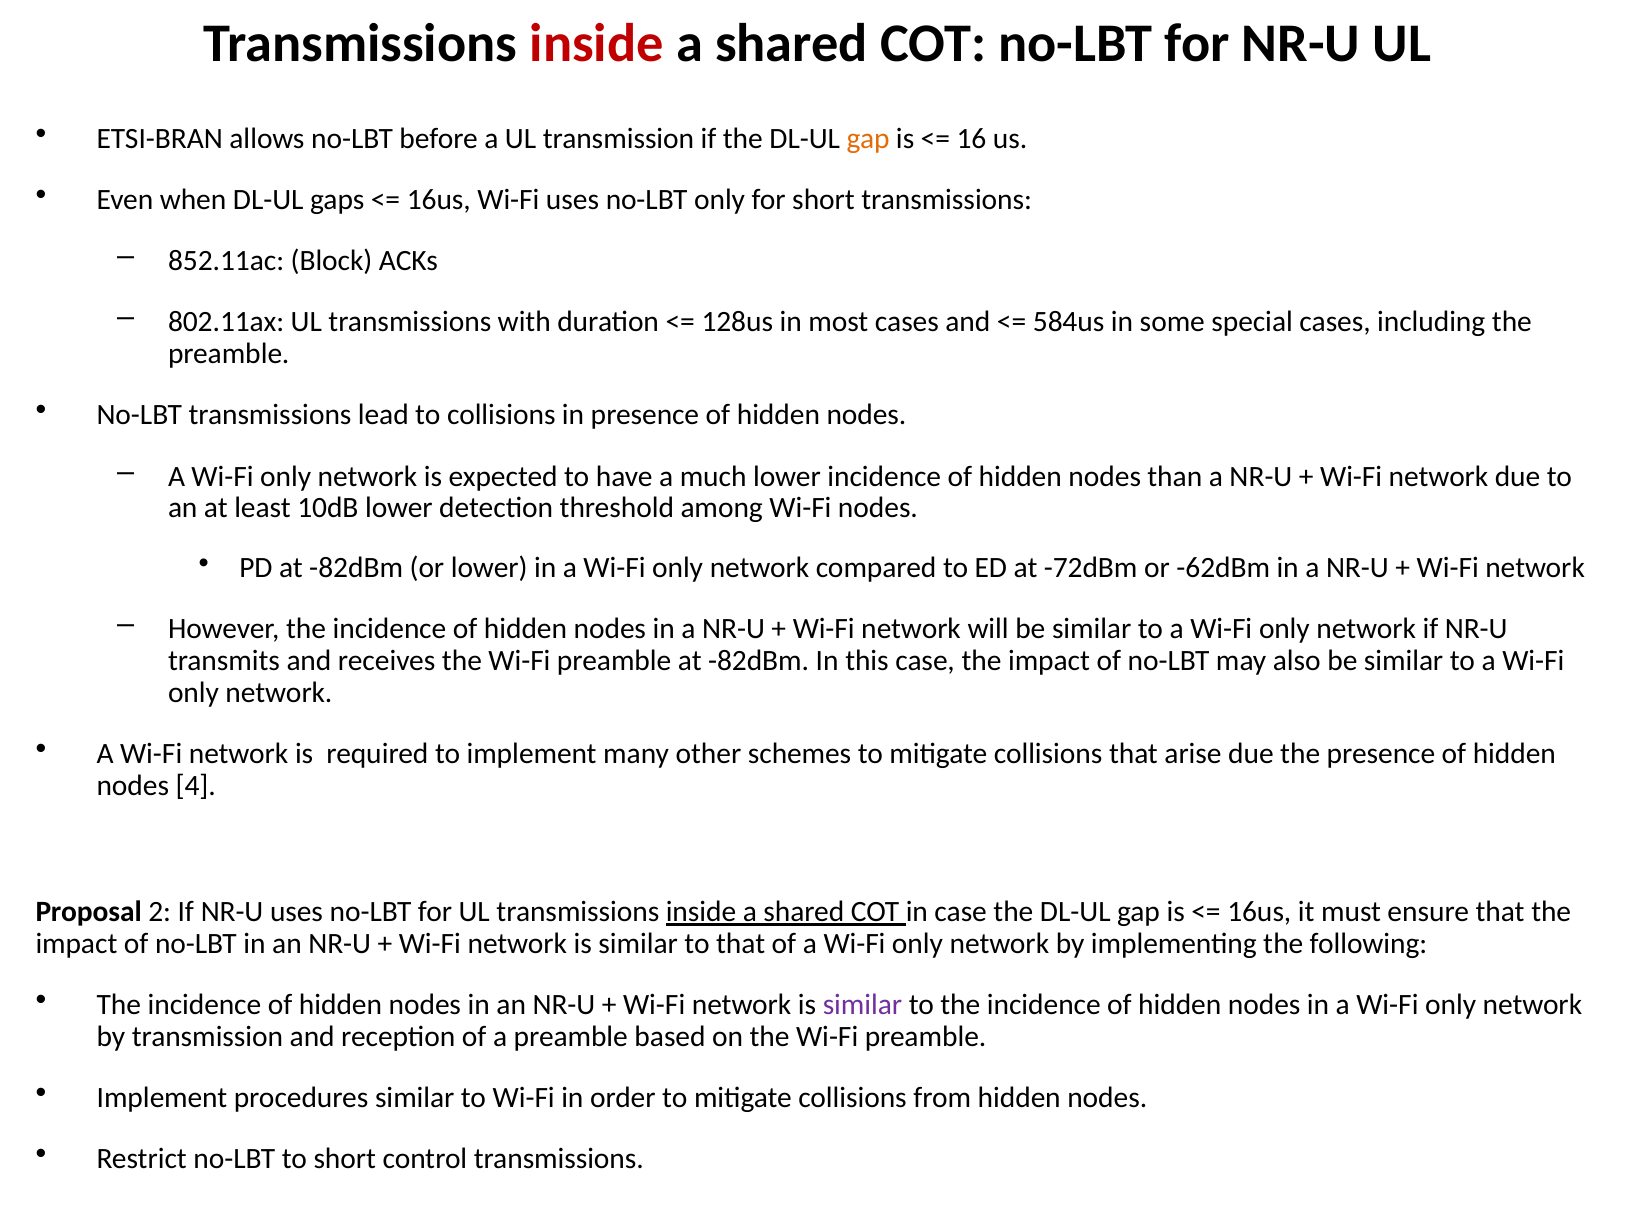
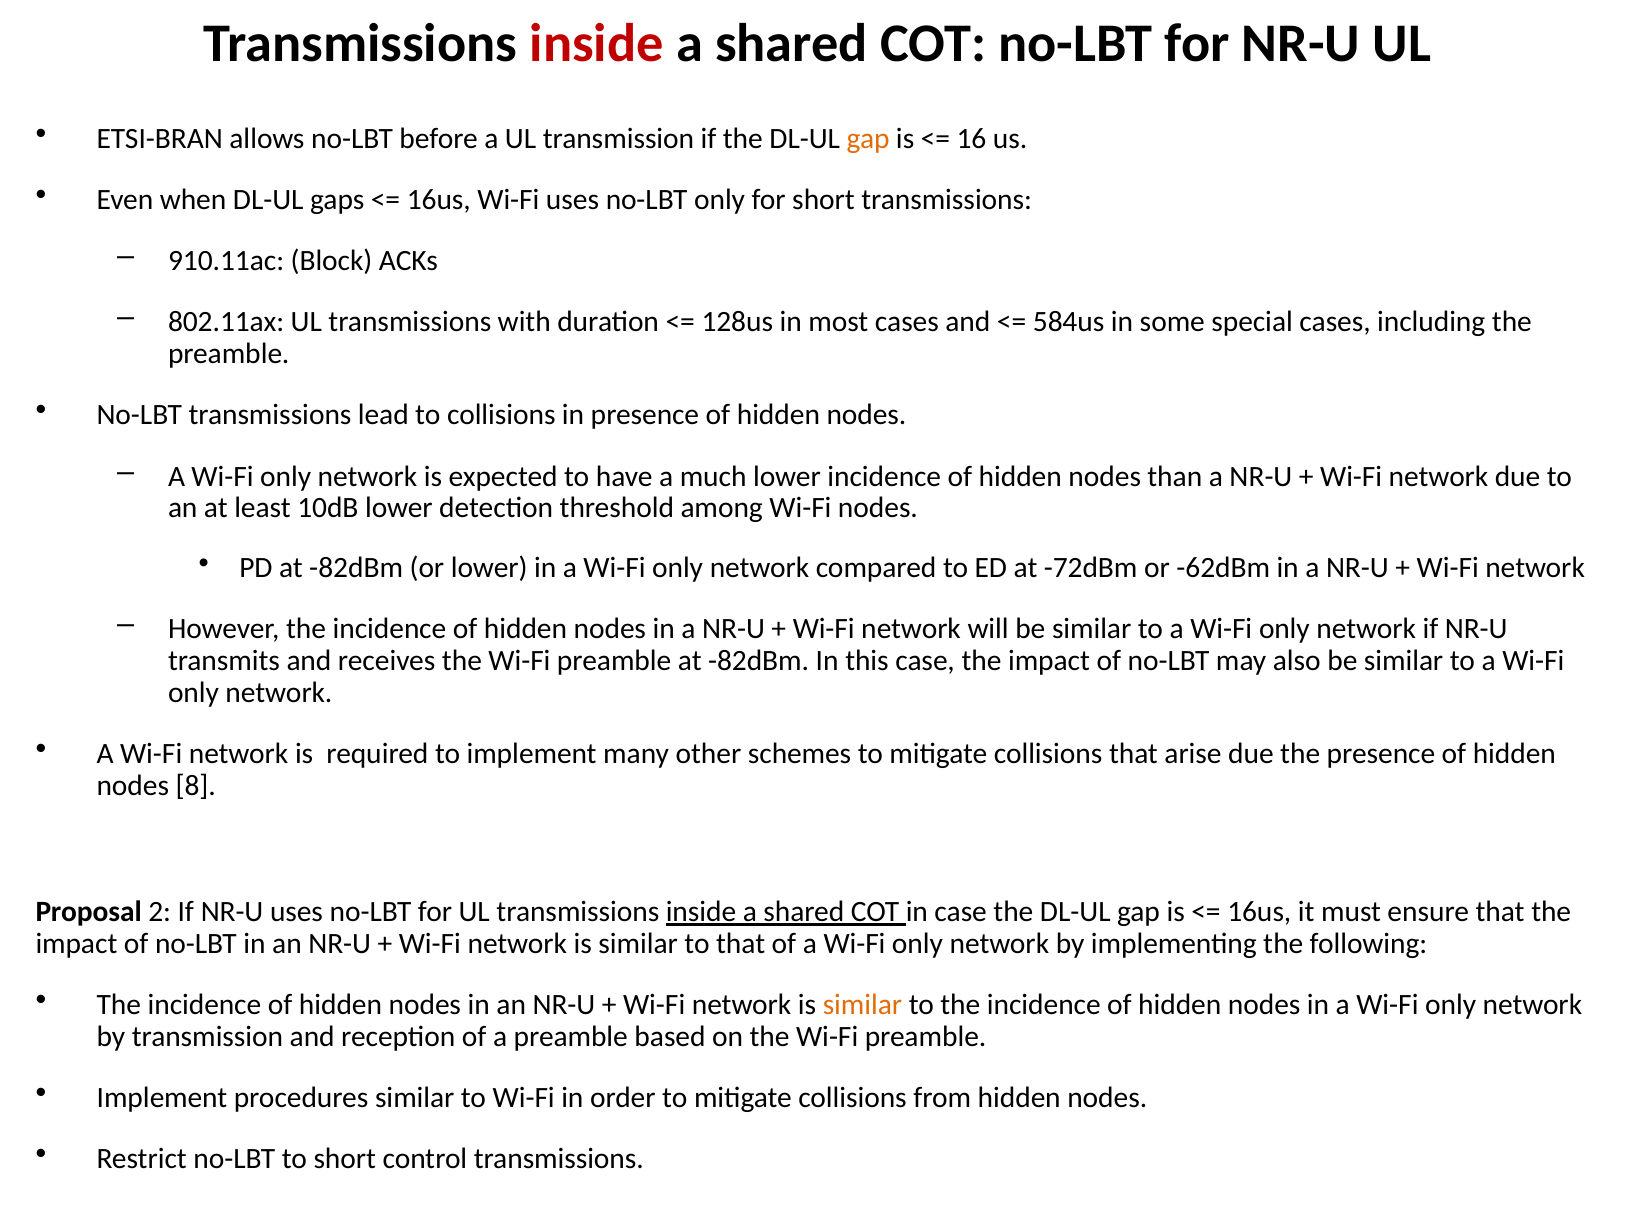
852.11ac: 852.11ac -> 910.11ac (226, 261)
4: 4 -> 8 (196, 786)
similar colour: purple -> orange (862, 1005)
